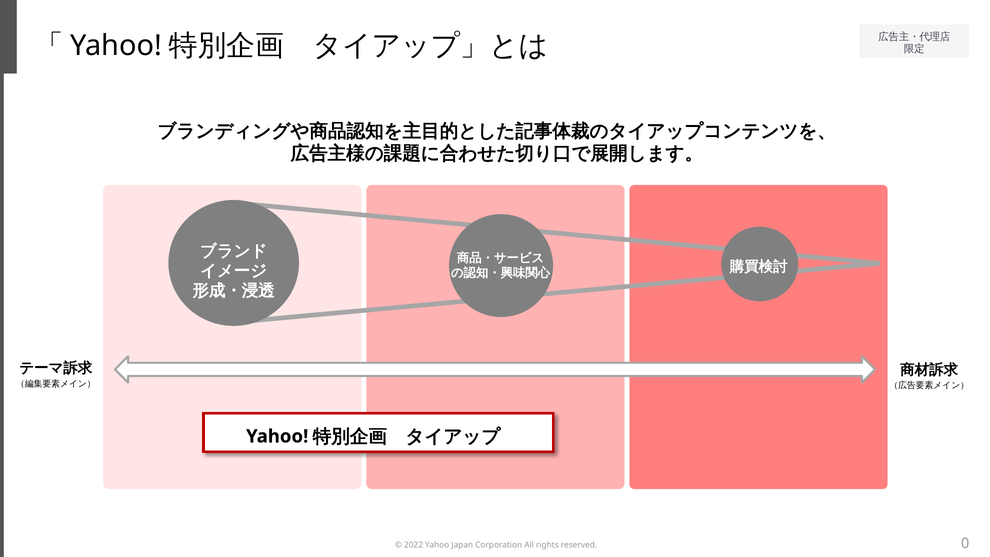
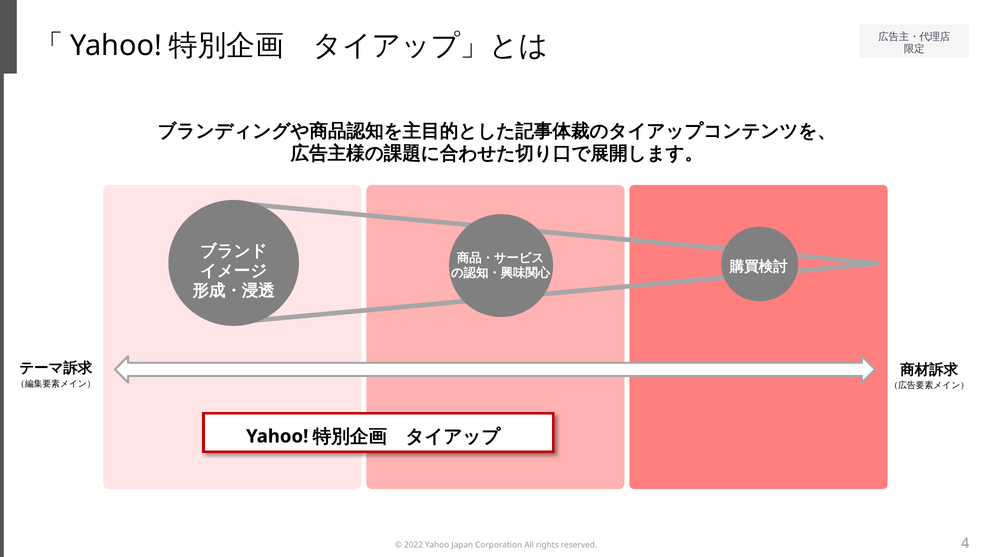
0: 0 -> 4 (965, 543)
